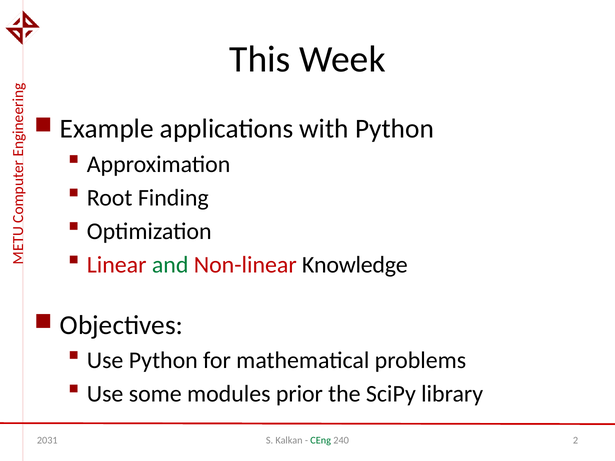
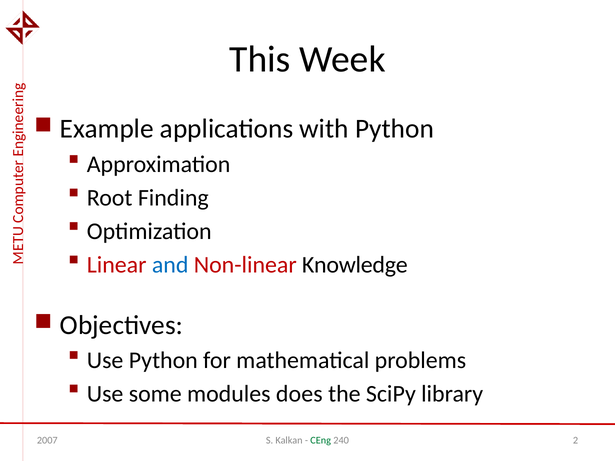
and colour: green -> blue (170, 265)
prior: prior -> does (299, 394)
2031: 2031 -> 2007 (47, 440)
